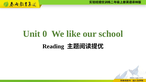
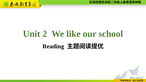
0: 0 -> 2 (45, 34)
